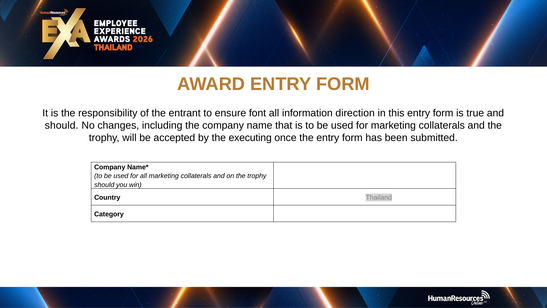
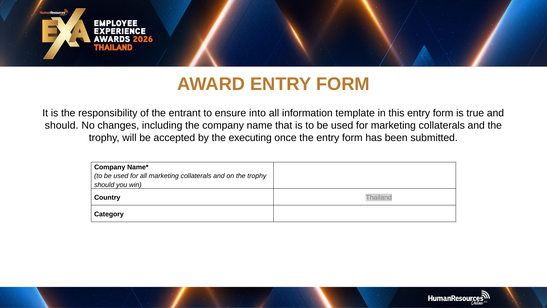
font: font -> into (257, 113)
direction: direction -> template (355, 113)
